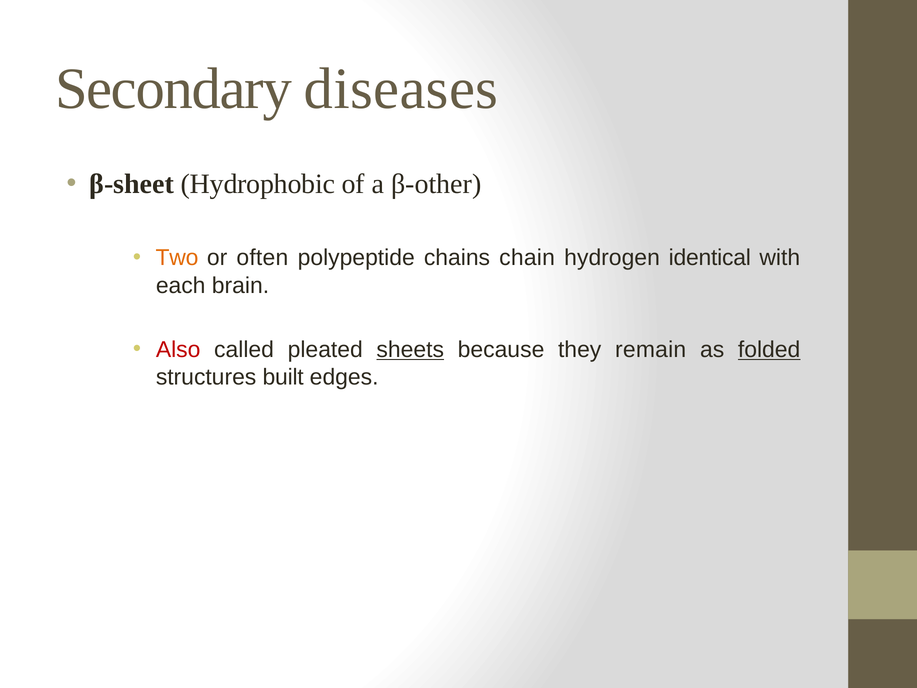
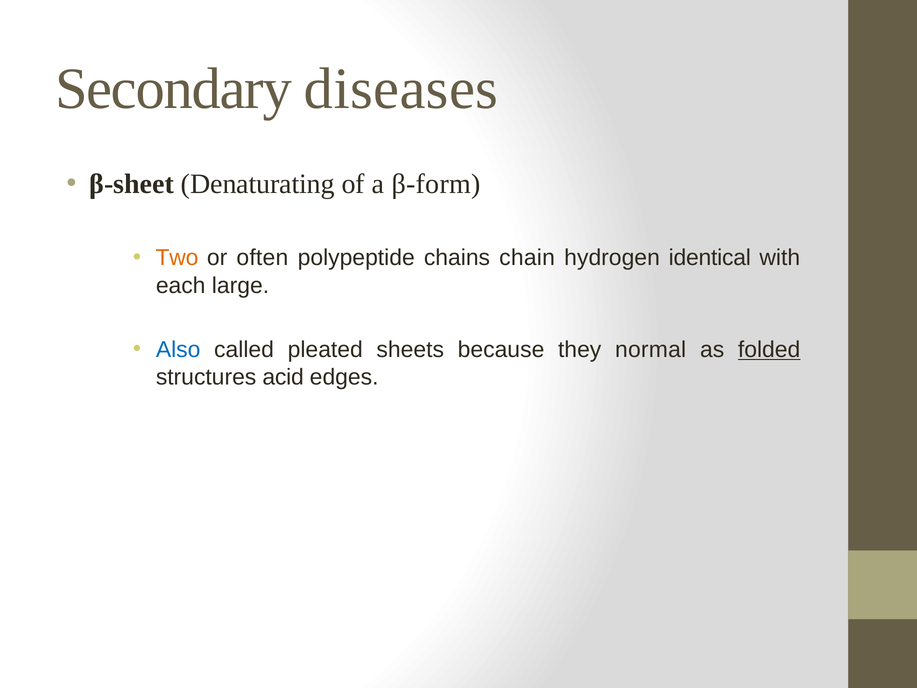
Hydrophobic: Hydrophobic -> Denaturating (258, 184)
β-other: β-other -> β-form (436, 184)
brain: brain -> large (240, 285)
Also colour: red -> blue (178, 350)
sheets underline: present -> none (410, 350)
remain: remain -> normal (651, 350)
built: built -> acid (283, 377)
